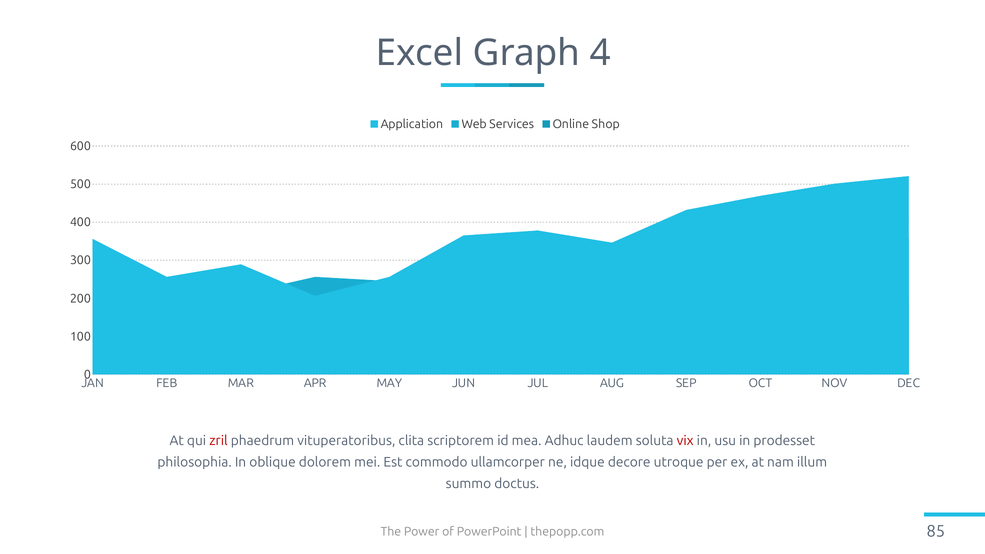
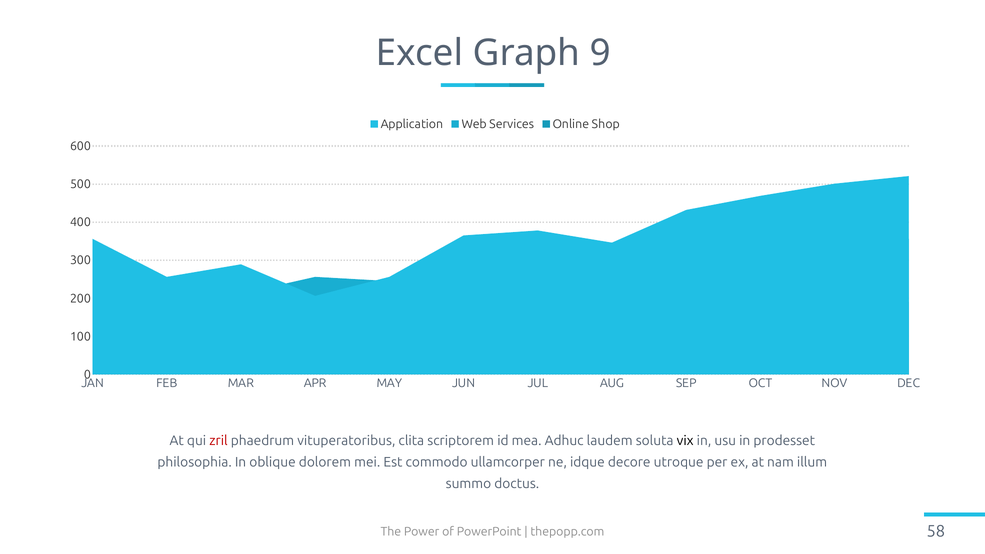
4: 4 -> 9 (600, 53)
vix colour: red -> black (685, 441)
85: 85 -> 58 (936, 531)
